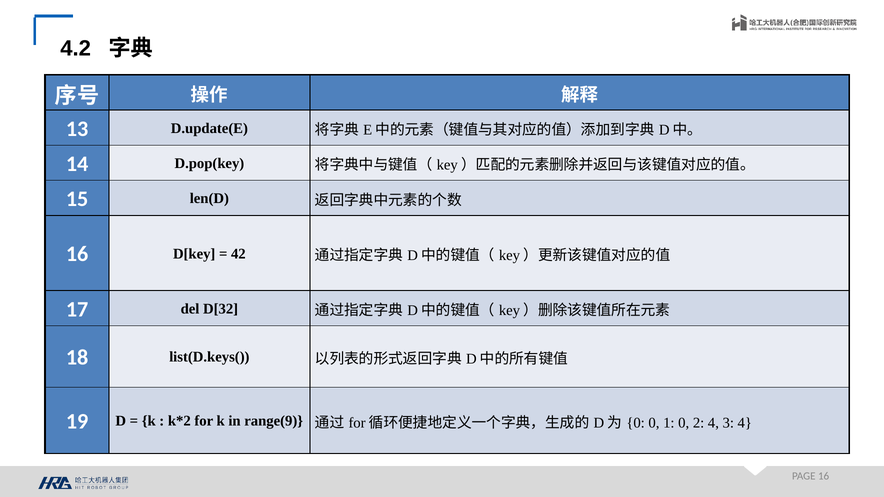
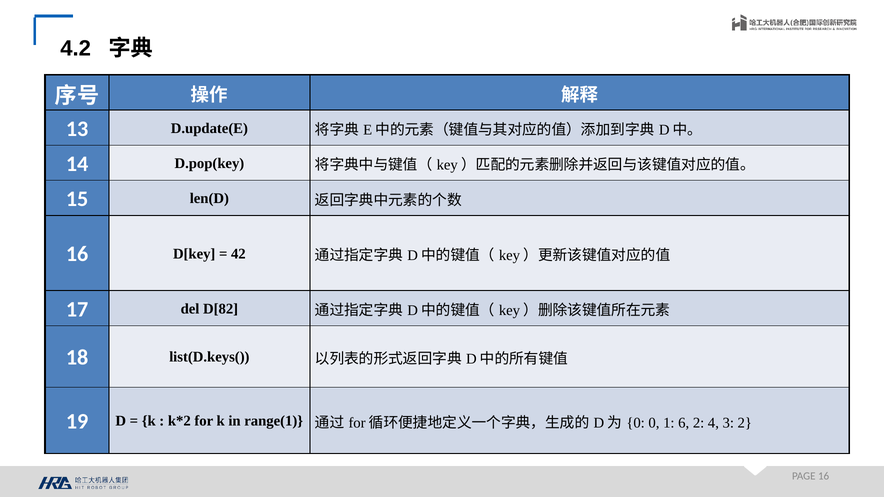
D[32: D[32 -> D[82 (221, 309)
range(9: range(9 -> range(1 (274, 421)
1 0: 0 -> 6 (684, 423)
3 4: 4 -> 2 (745, 423)
